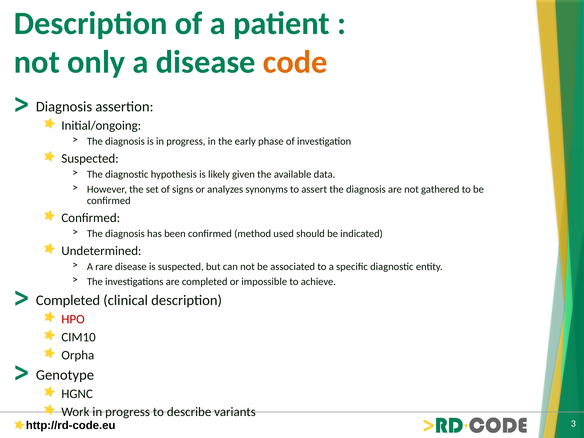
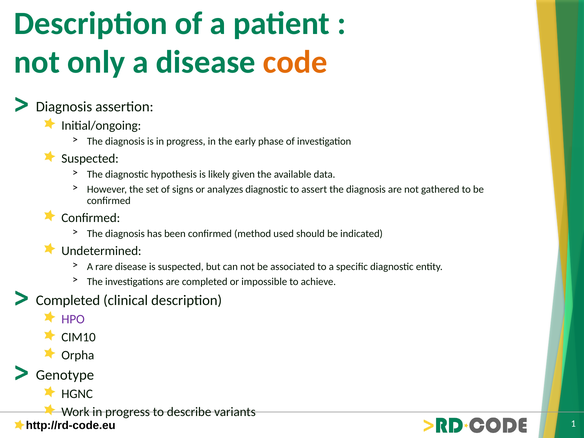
analyzes synonyms: synonyms -> diagnostic (267, 189)
HPO colour: red -> purple (73, 319)
3: 3 -> 1 (573, 424)
